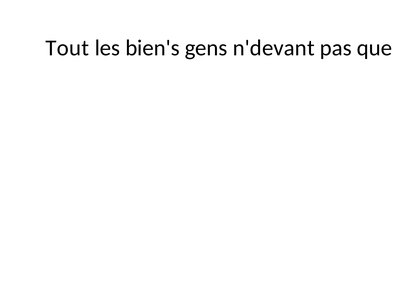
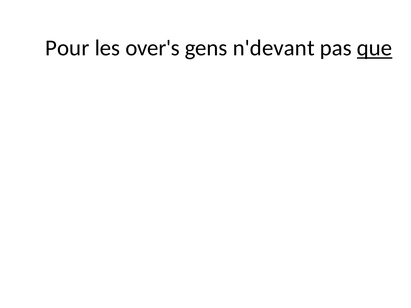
Tout: Tout -> Pour (67, 48)
bien's: bien's -> over's (153, 48)
que underline: none -> present (375, 48)
